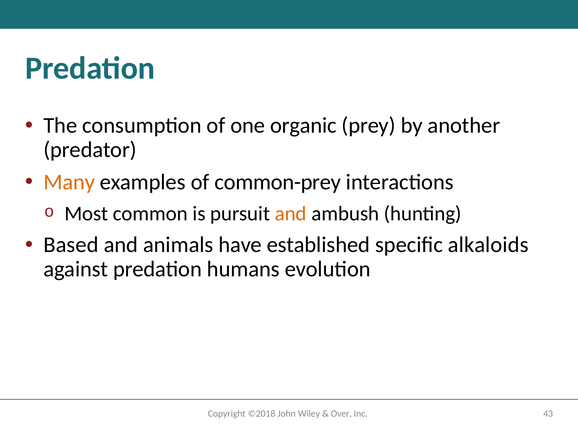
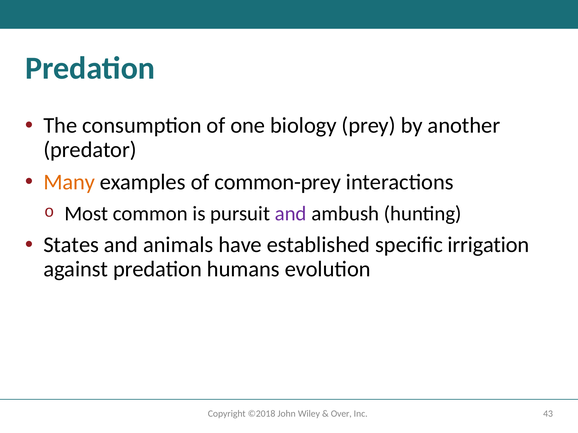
organic: organic -> biology (303, 126)
and colour: orange -> purple (291, 214)
Based: Based -> States (71, 245)
alkaloids: alkaloids -> irrigation (488, 245)
